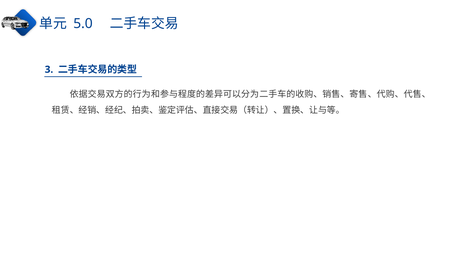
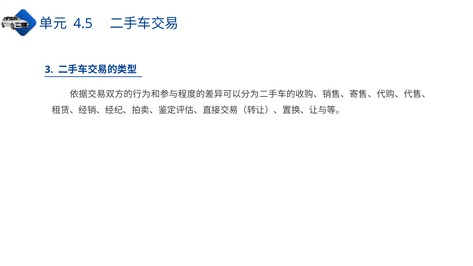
5.0: 5.0 -> 4.5 (83, 23)
